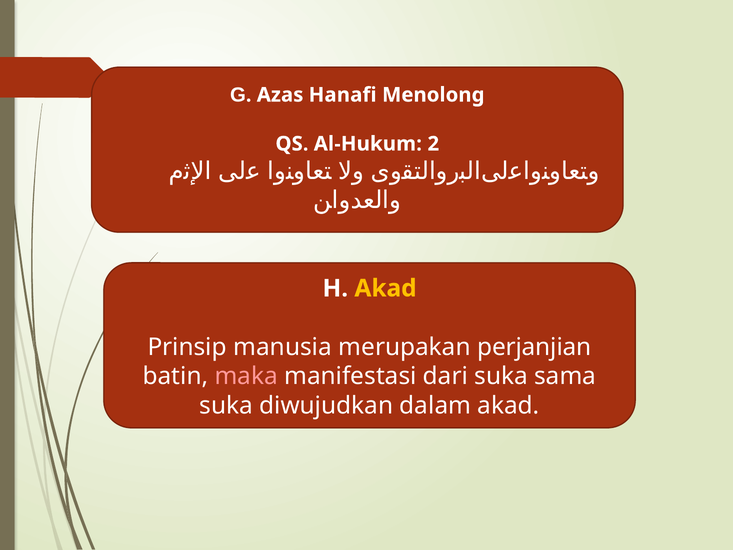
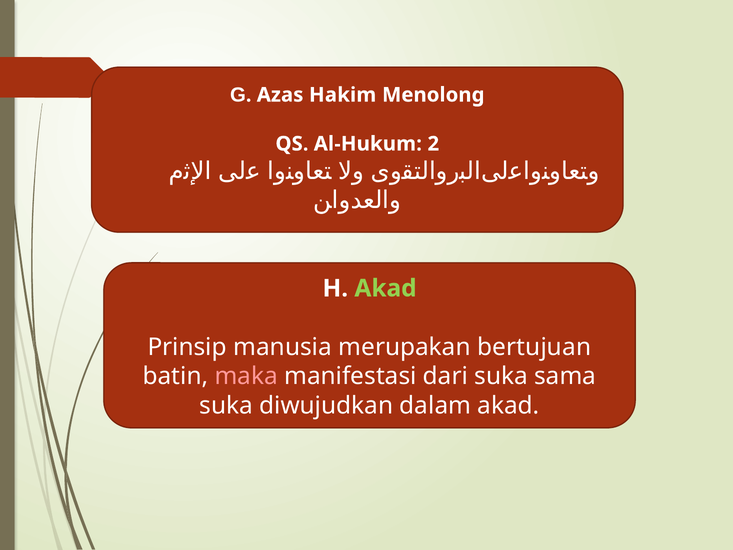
Hanafi: Hanafi -> Hakim (343, 95)
Akad colour: yellow -> light green (386, 288)
perjanjian: perjanjian -> bertujuan (534, 347)
